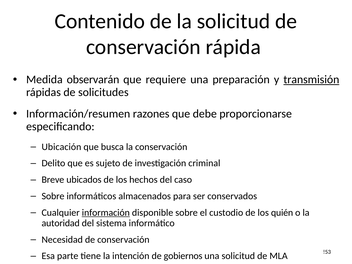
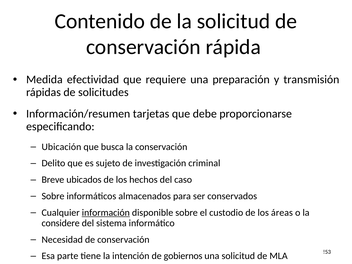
observarán: observarán -> efectividad (93, 80)
transmisión underline: present -> none (311, 80)
razones: razones -> tarjetas (151, 114)
quién: quién -> áreas (282, 213)
autoridad: autoridad -> considere (61, 223)
